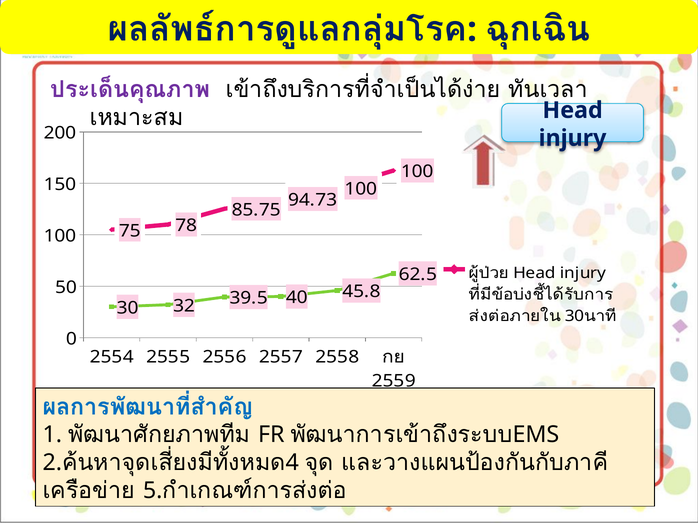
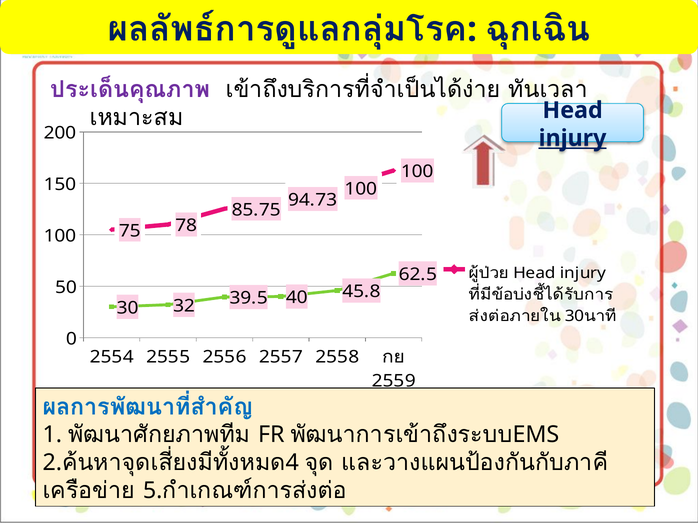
injury underline: none -> present (572, 138)
